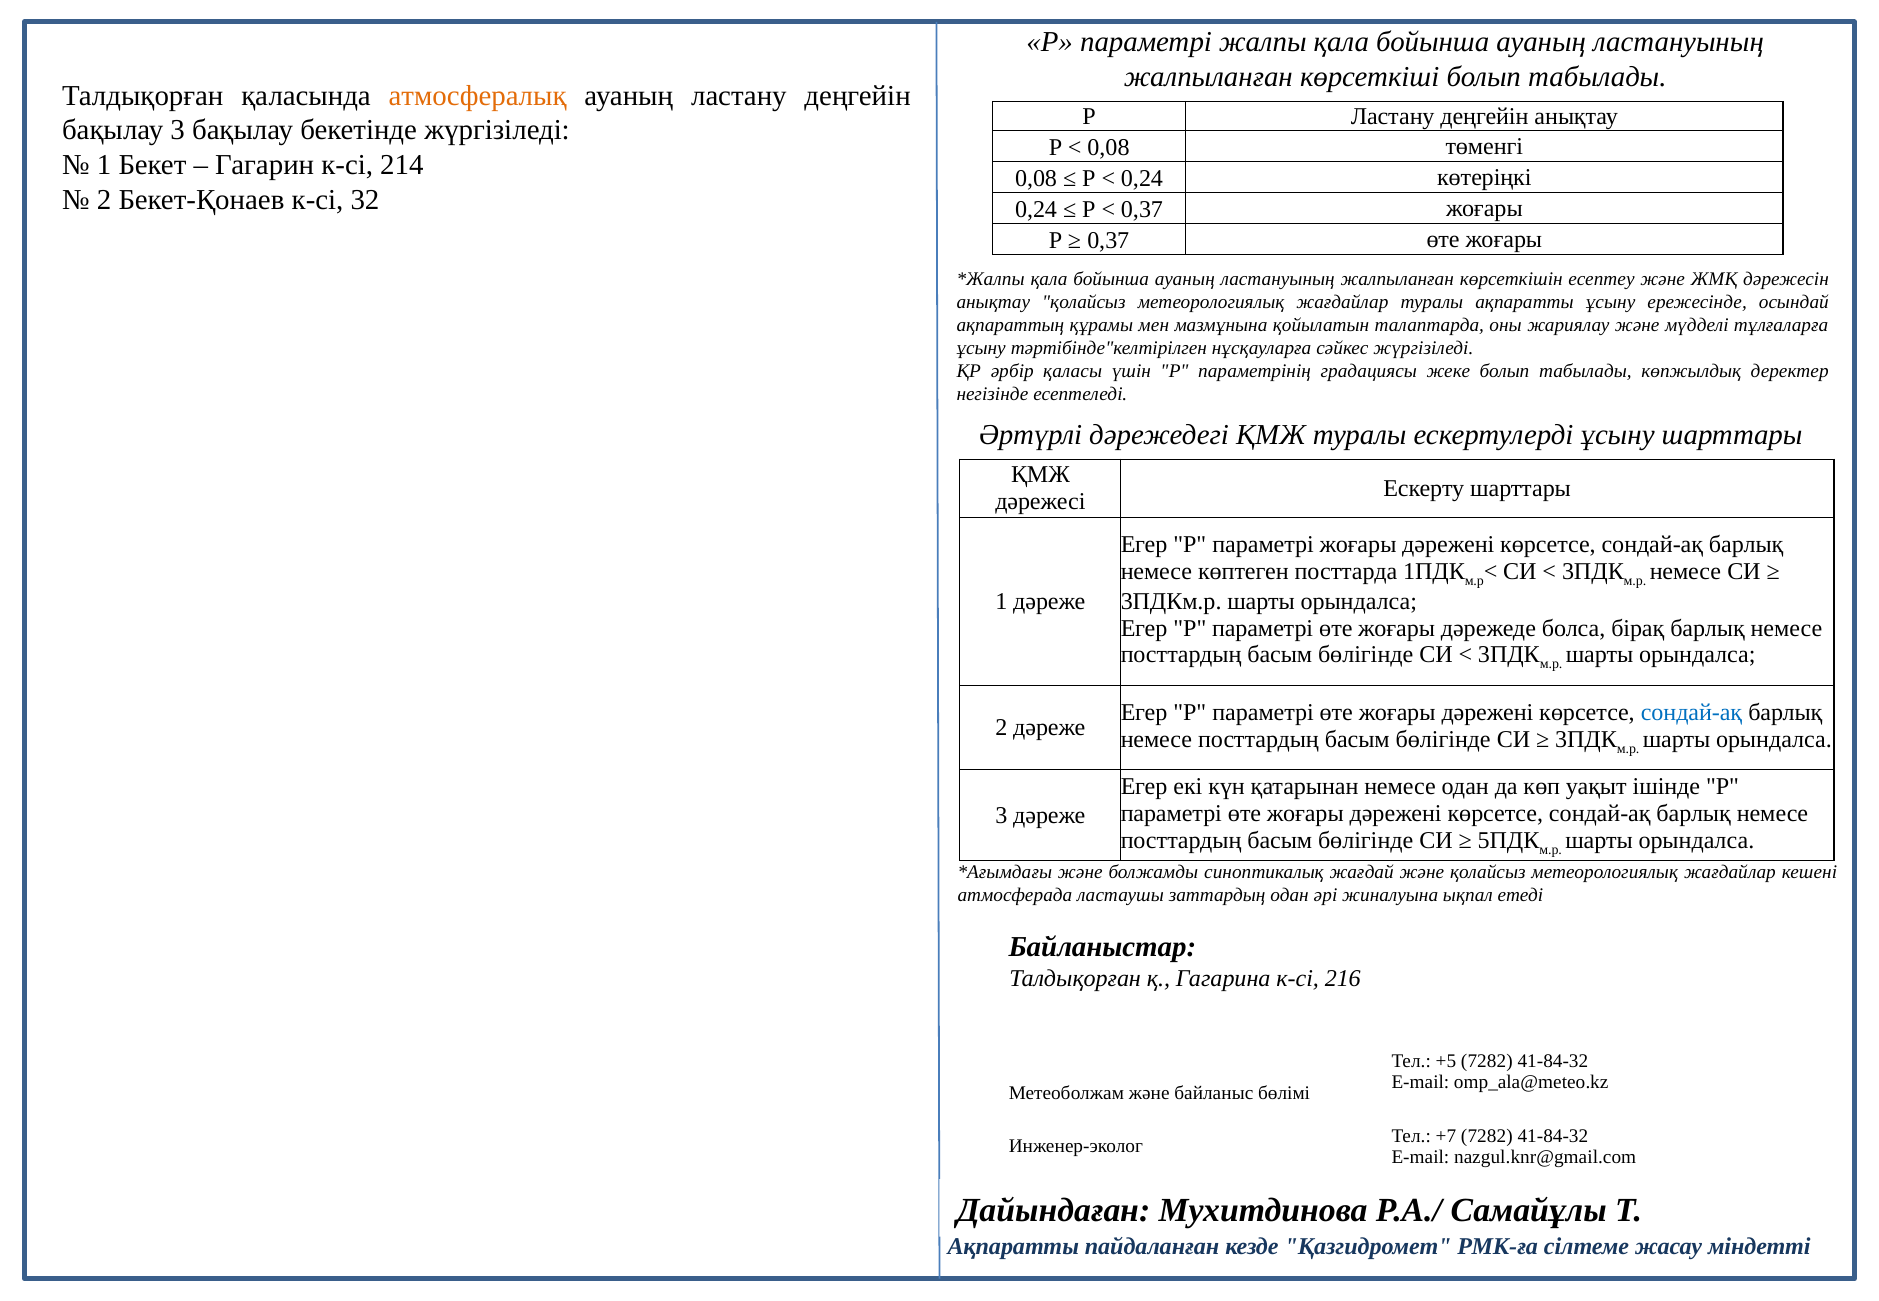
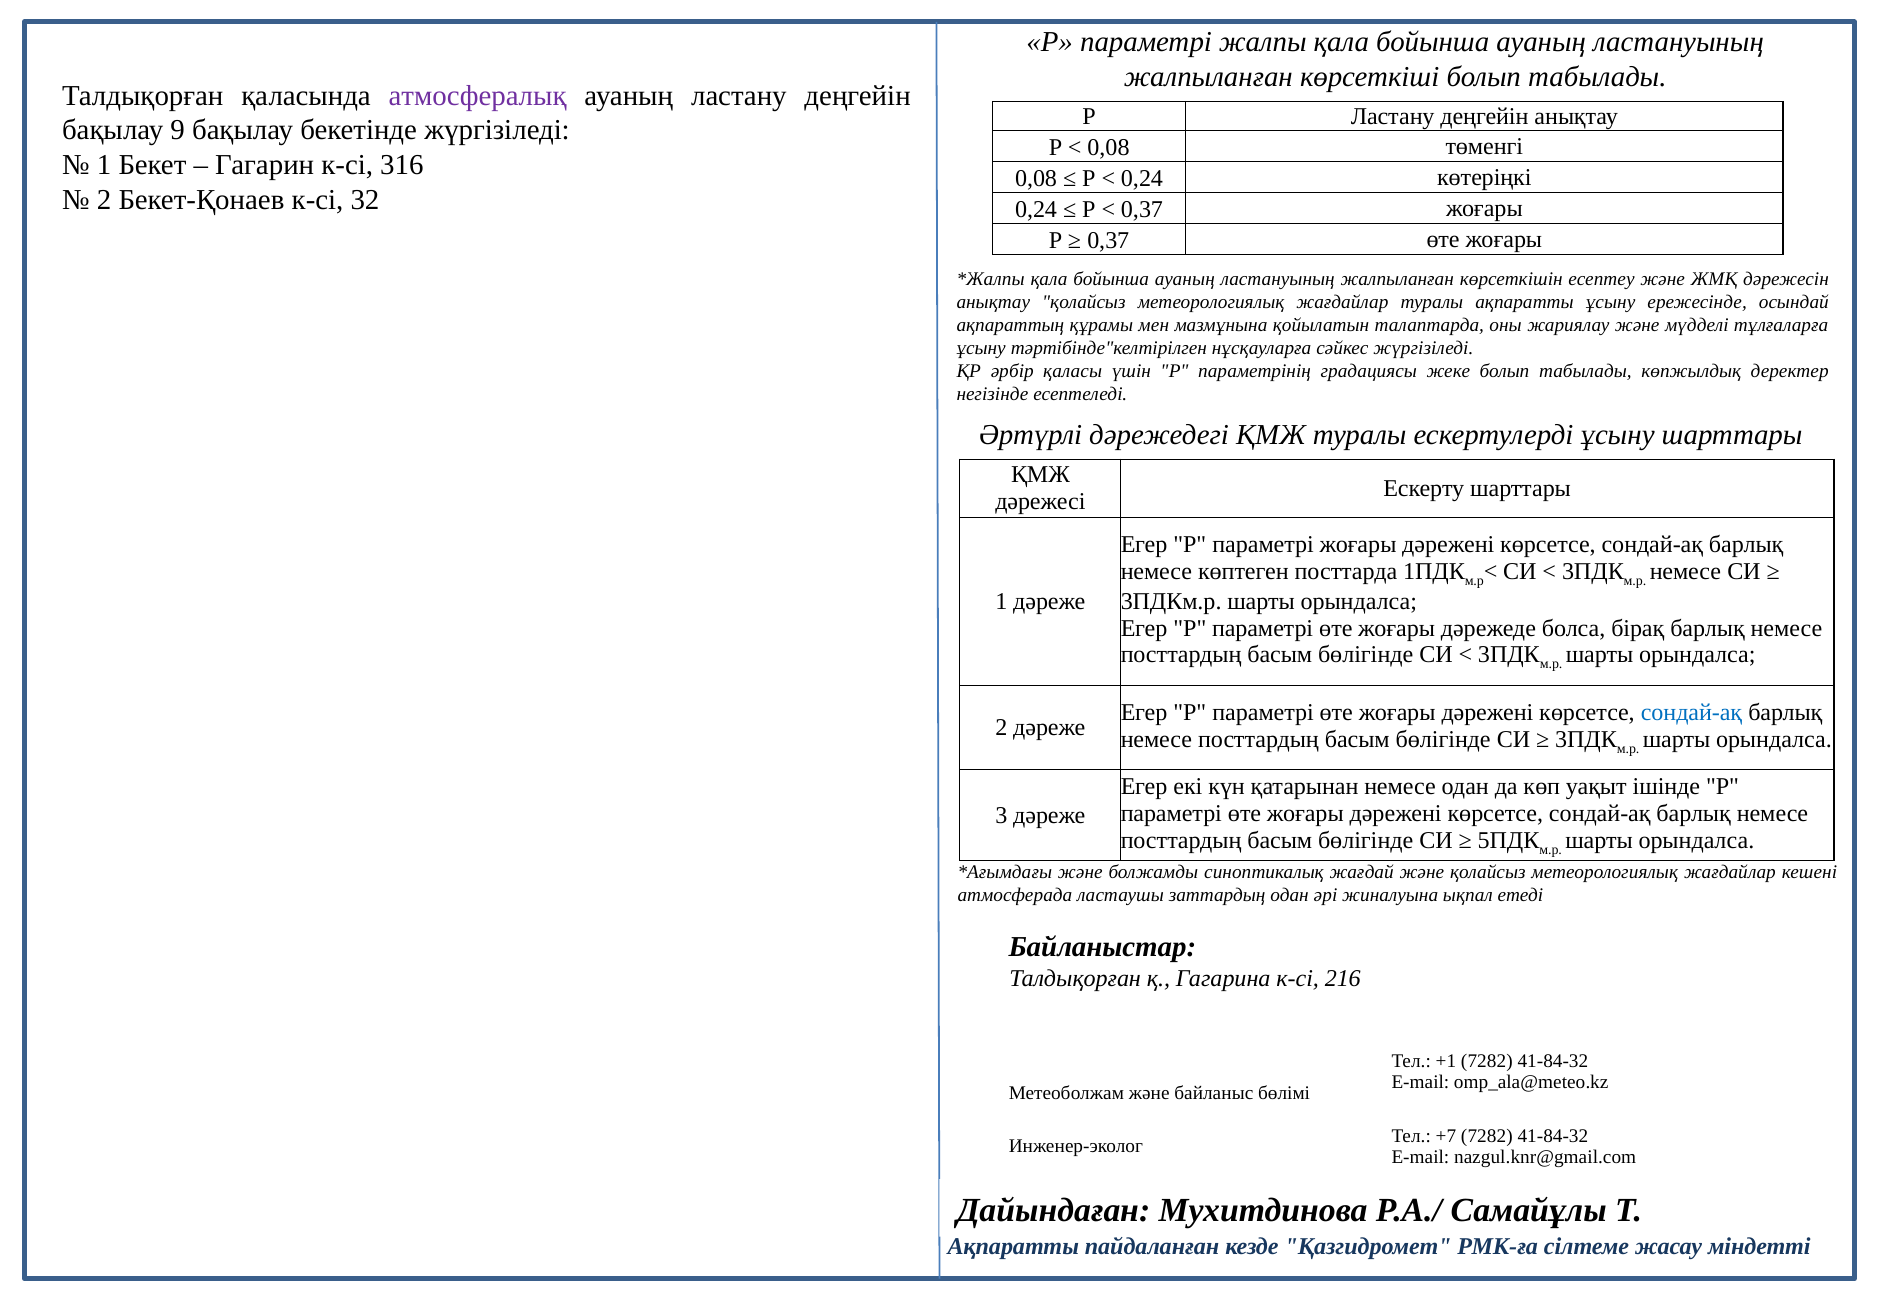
атмосфералық colour: orange -> purple (478, 96)
бақылау 3: 3 -> 9 (178, 130)
214: 214 -> 316 (402, 165)
+5: +5 -> +1 (1446, 1061)
